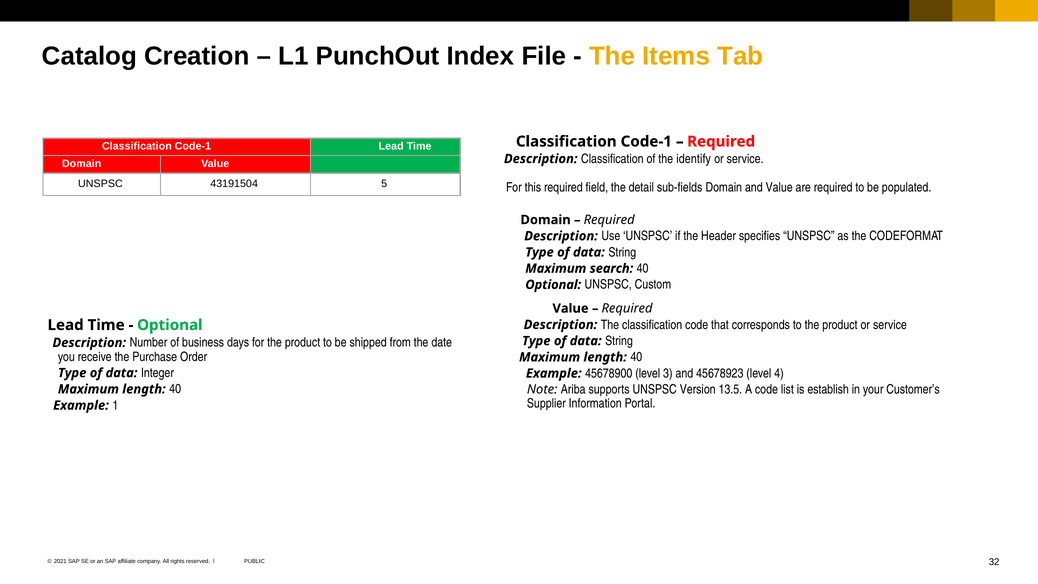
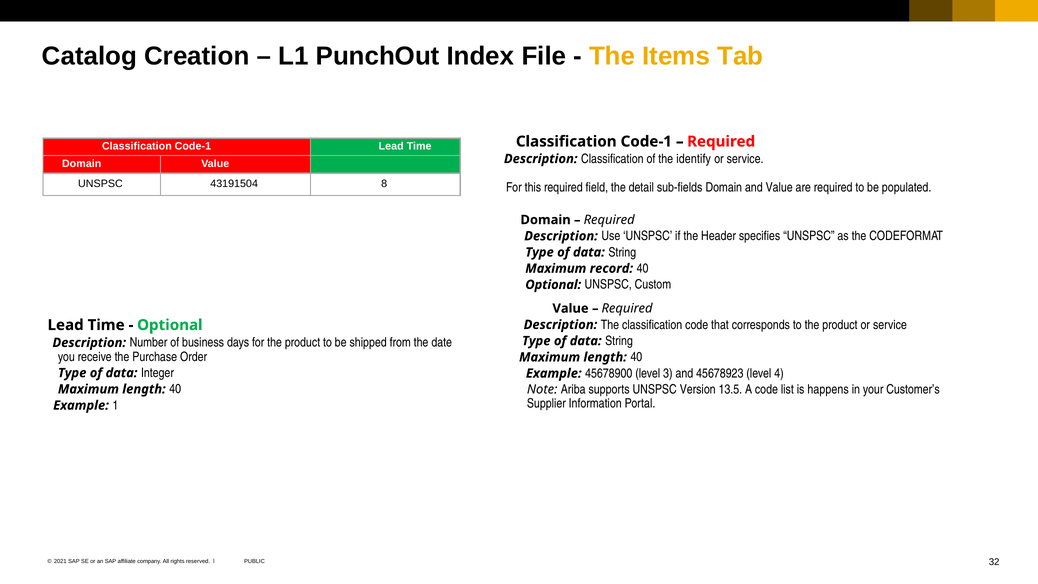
5: 5 -> 8 (384, 184)
search: search -> record (611, 268)
establish: establish -> happens (828, 389)
